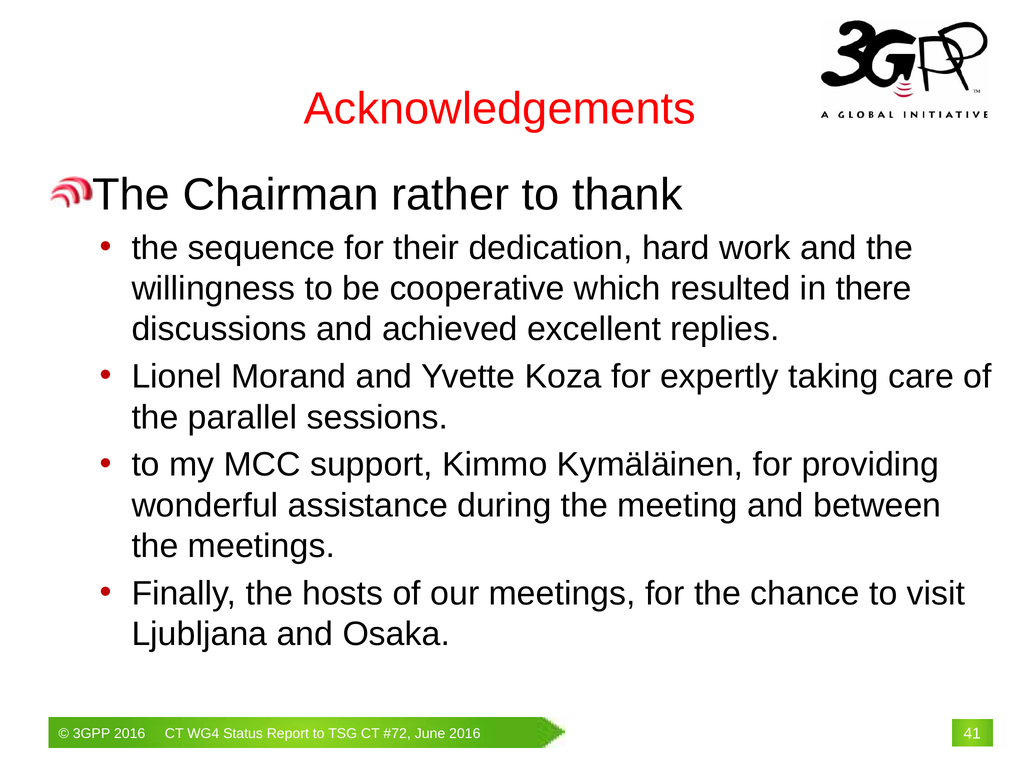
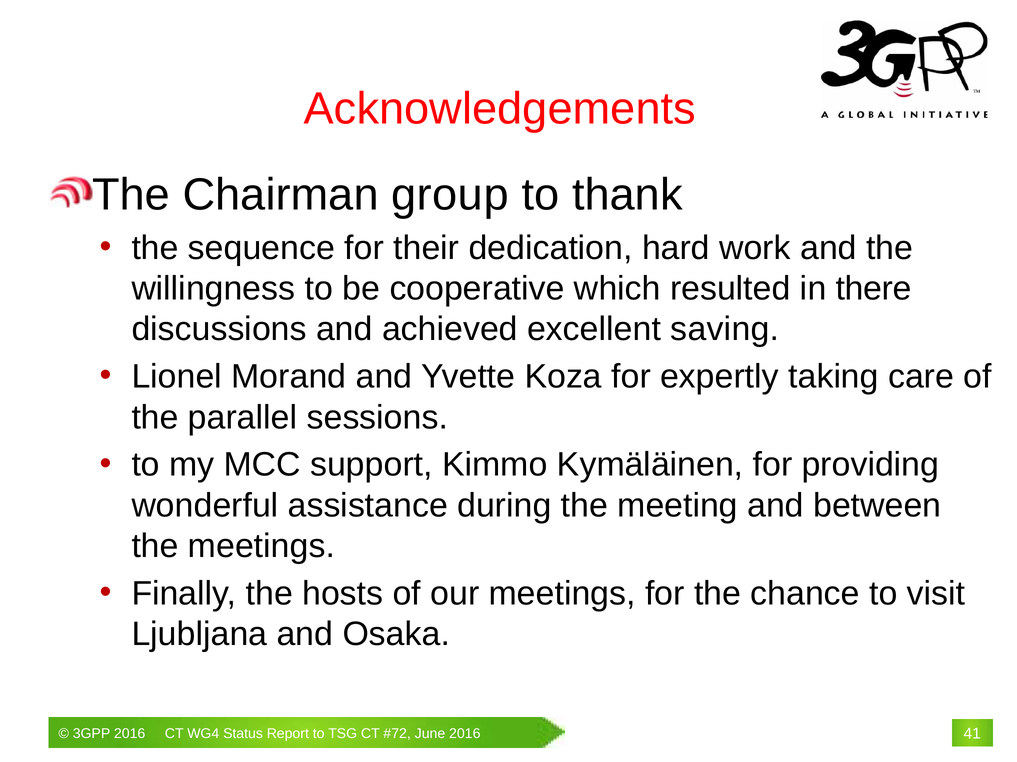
rather: rather -> group (450, 195)
replies: replies -> saving (725, 330)
